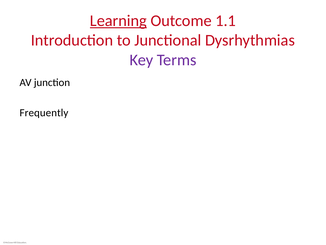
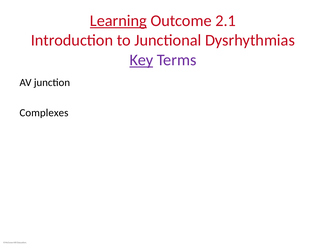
1.1: 1.1 -> 2.1 (226, 21)
Key underline: none -> present (141, 60)
Frequently: Frequently -> Complexes (44, 112)
